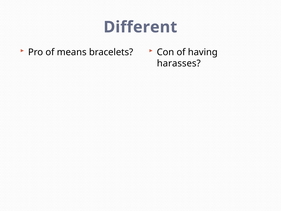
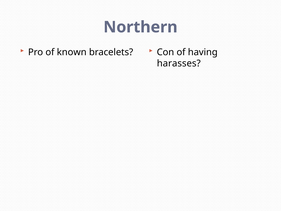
Different: Different -> Northern (140, 27)
means: means -> known (72, 52)
